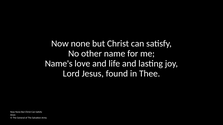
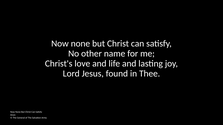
Name's: Name's -> Christ's (59, 64)
